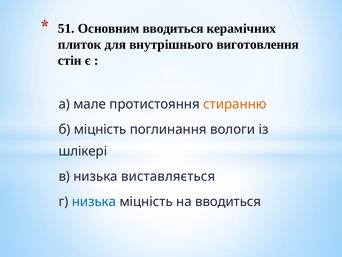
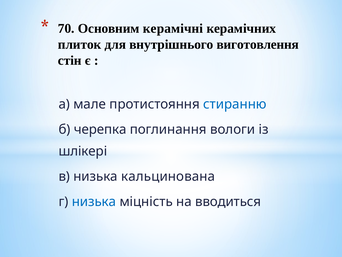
51: 51 -> 70 (66, 28)
Основним вводиться: вводиться -> керамічні (173, 28)
стиранню colour: orange -> blue (235, 104)
б міцність: міцність -> черепка (100, 129)
виставляється: виставляється -> кальцинована (168, 176)
